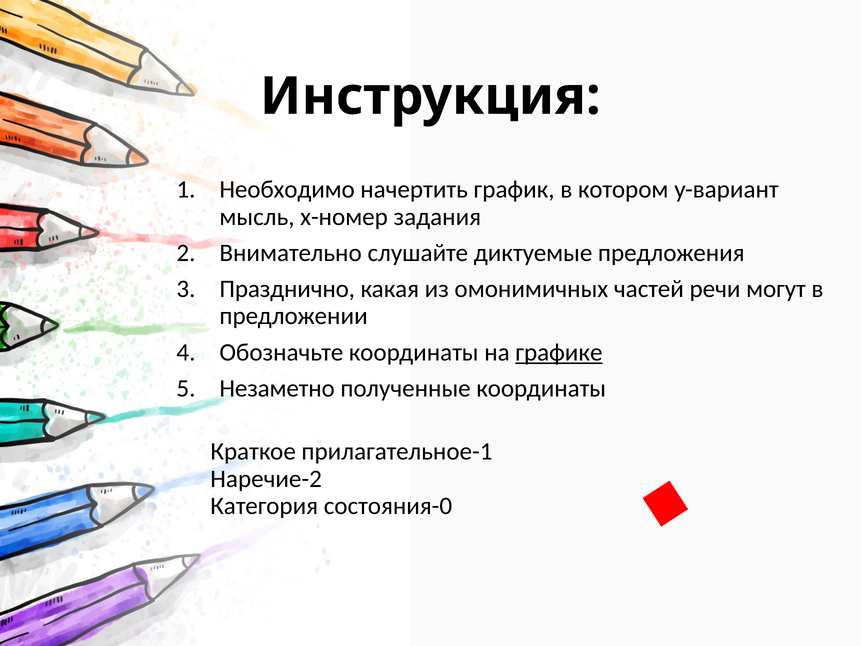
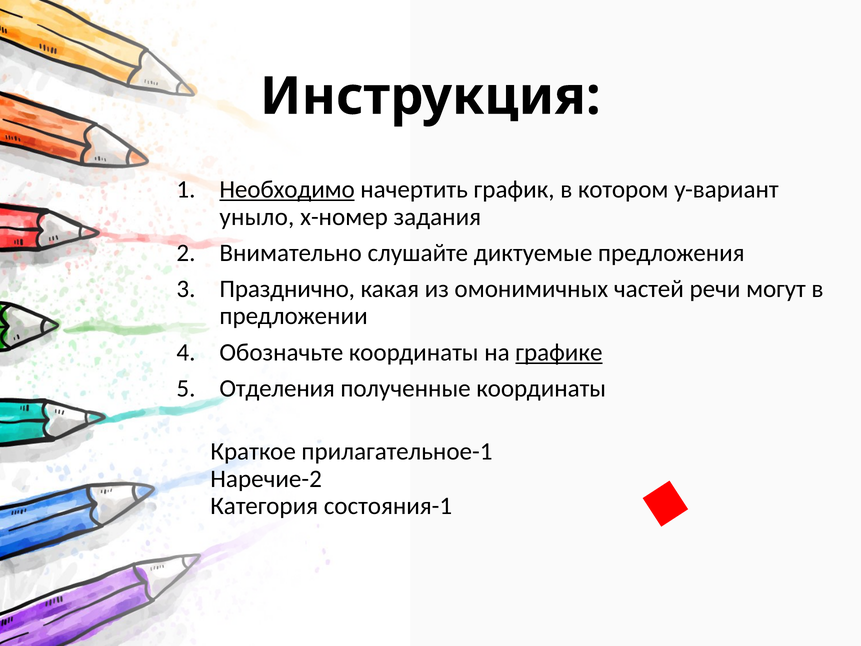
Необходимо underline: none -> present (287, 190)
мысль: мысль -> уныло (257, 217)
Незаметно: Незаметно -> Отделения (277, 388)
состояния-0: состояния-0 -> состояния-1 (388, 506)
